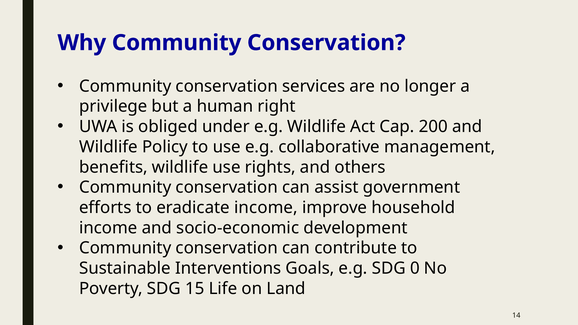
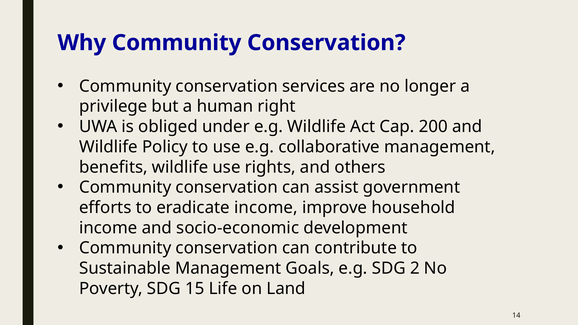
Sustainable Interventions: Interventions -> Management (228, 268)
0: 0 -> 2 (415, 268)
